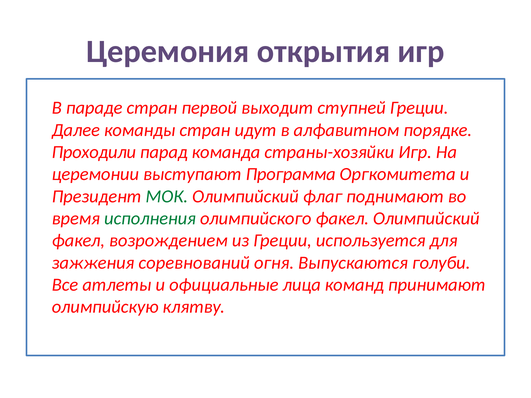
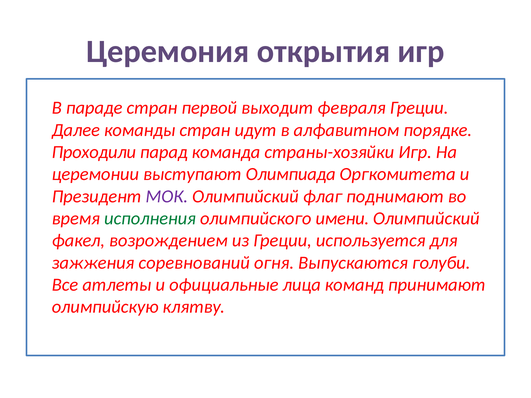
ступней: ступней -> февраля (352, 108)
Программа: Программа -> Олимпиада (291, 174)
МОК colour: green -> purple (167, 196)
олимпийского факел: факел -> имени (342, 219)
